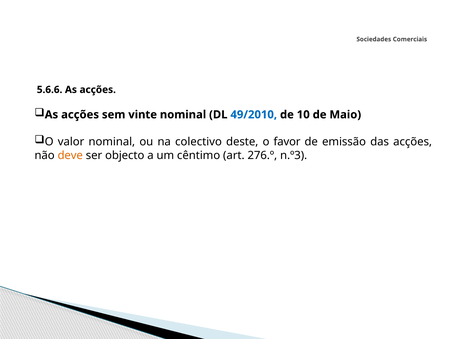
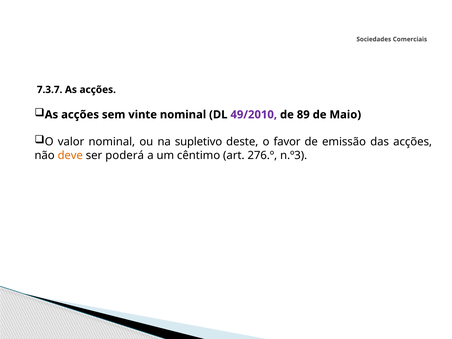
5.6.6: 5.6.6 -> 7.3.7 (50, 90)
49/2010 colour: blue -> purple (254, 115)
10: 10 -> 89 (303, 115)
colectivo: colectivo -> supletivo (199, 142)
objecto: objecto -> poderá (125, 155)
